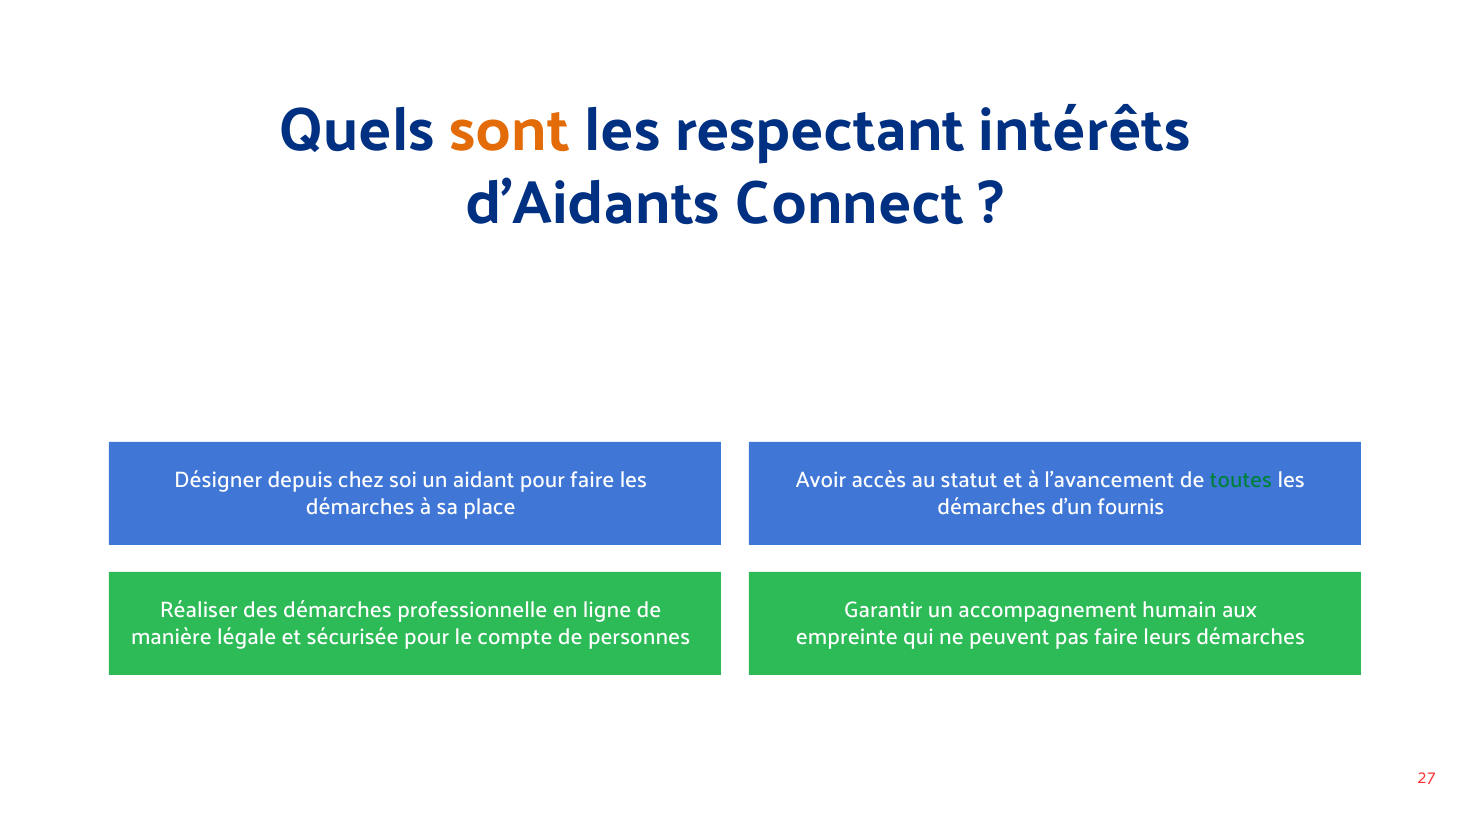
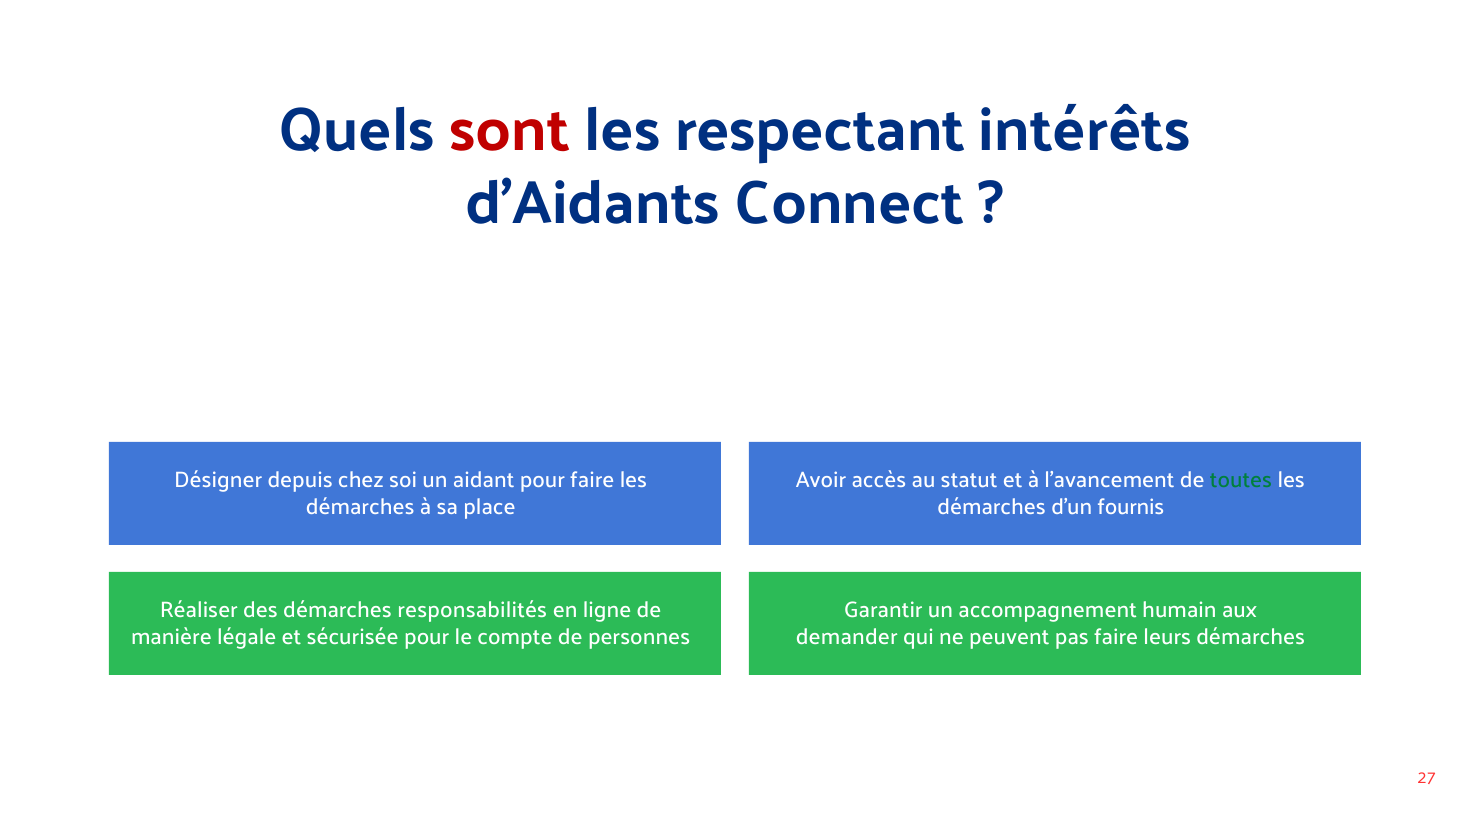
sont colour: orange -> red (510, 130)
professionnelle: professionnelle -> responsabilités (472, 610)
empreinte: empreinte -> demander (847, 637)
